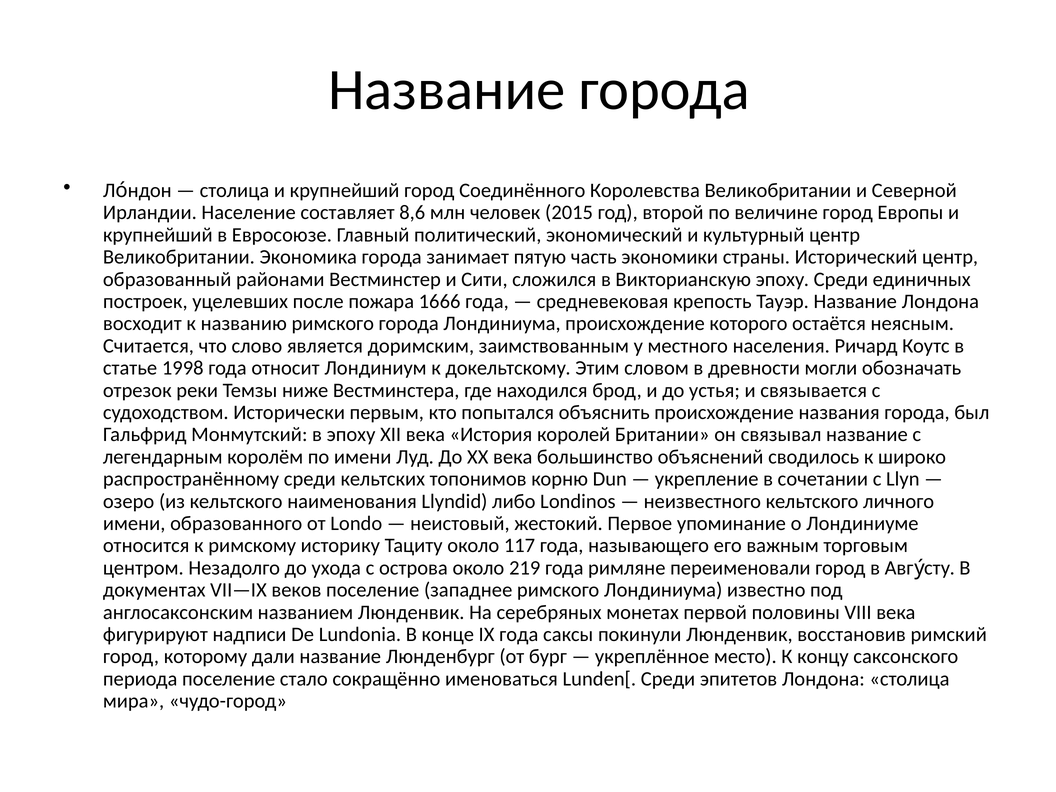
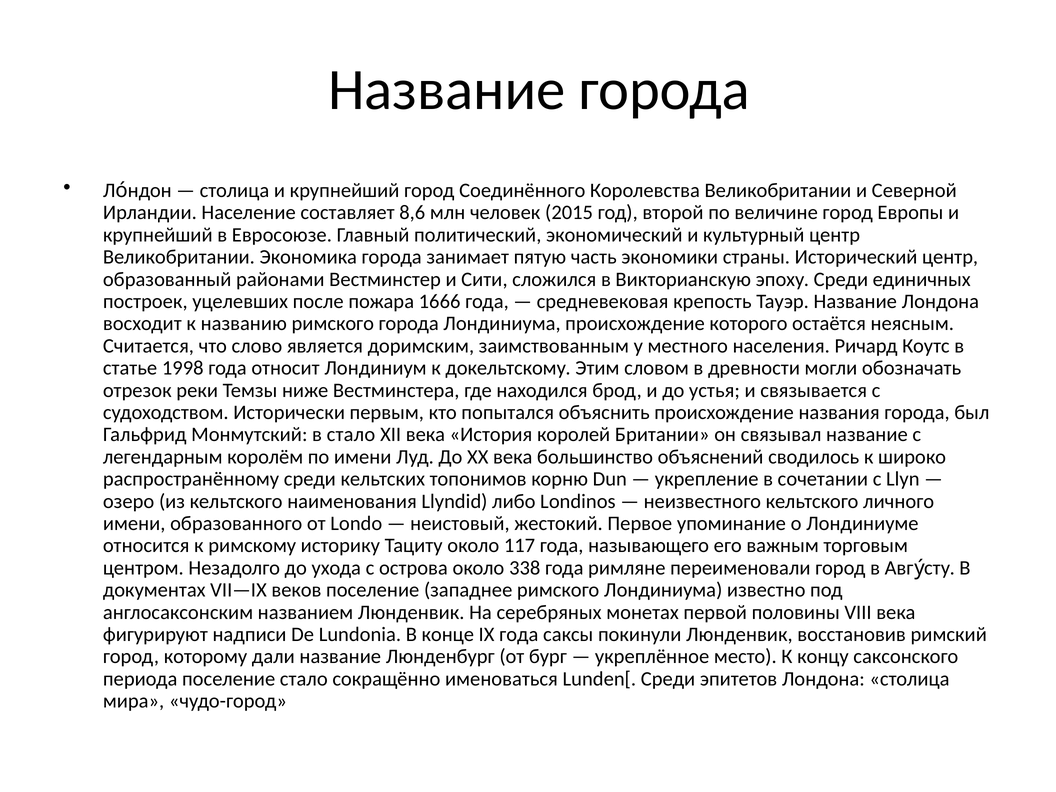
в эпоху: эпоху -> стало (351, 435)
219: 219 -> 338 (525, 568)
